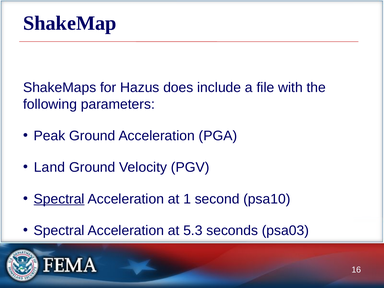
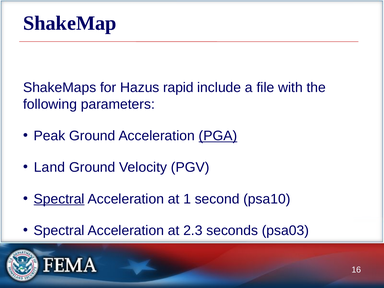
does: does -> rapid (178, 88)
PGA underline: none -> present (218, 136)
5.3: 5.3 -> 2.3 (193, 231)
